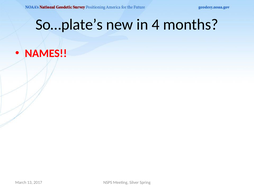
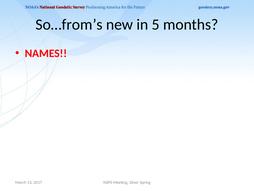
So…plate’s: So…plate’s -> So…from’s (69, 25)
4: 4 -> 5 (156, 25)
